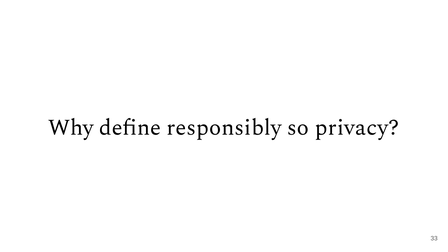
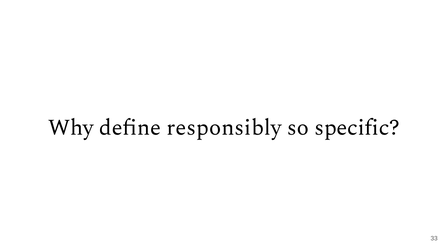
privacy: privacy -> specific (357, 128)
